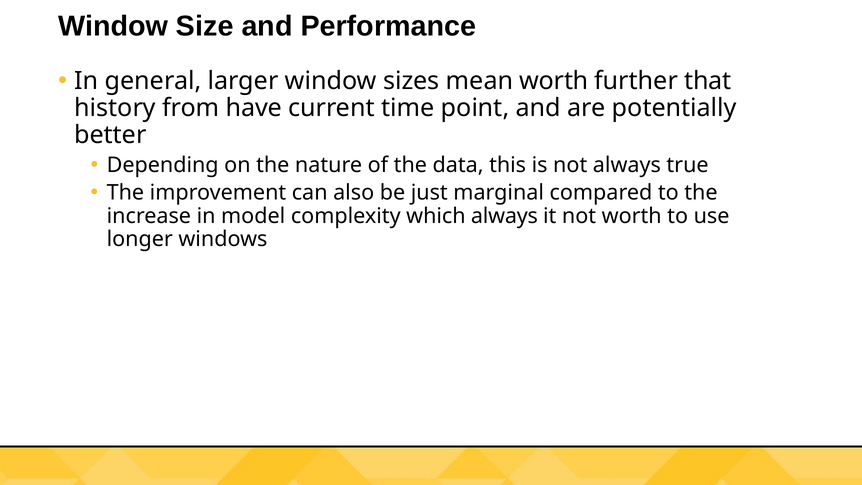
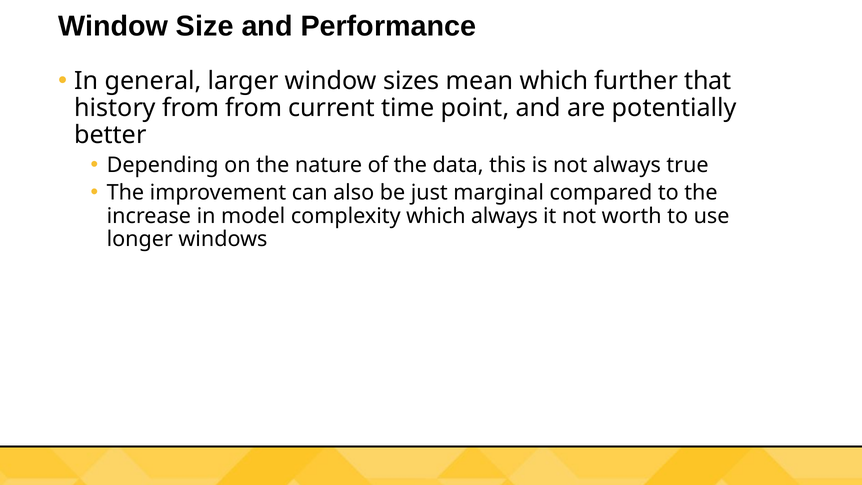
mean worth: worth -> which (554, 81)
from have: have -> from (254, 108)
